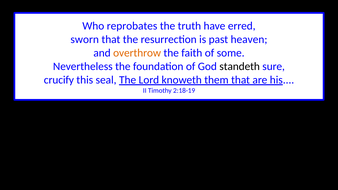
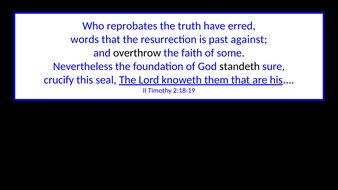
sworn: sworn -> words (85, 39)
heaven: heaven -> against (249, 39)
overthrow colour: orange -> black (137, 53)
